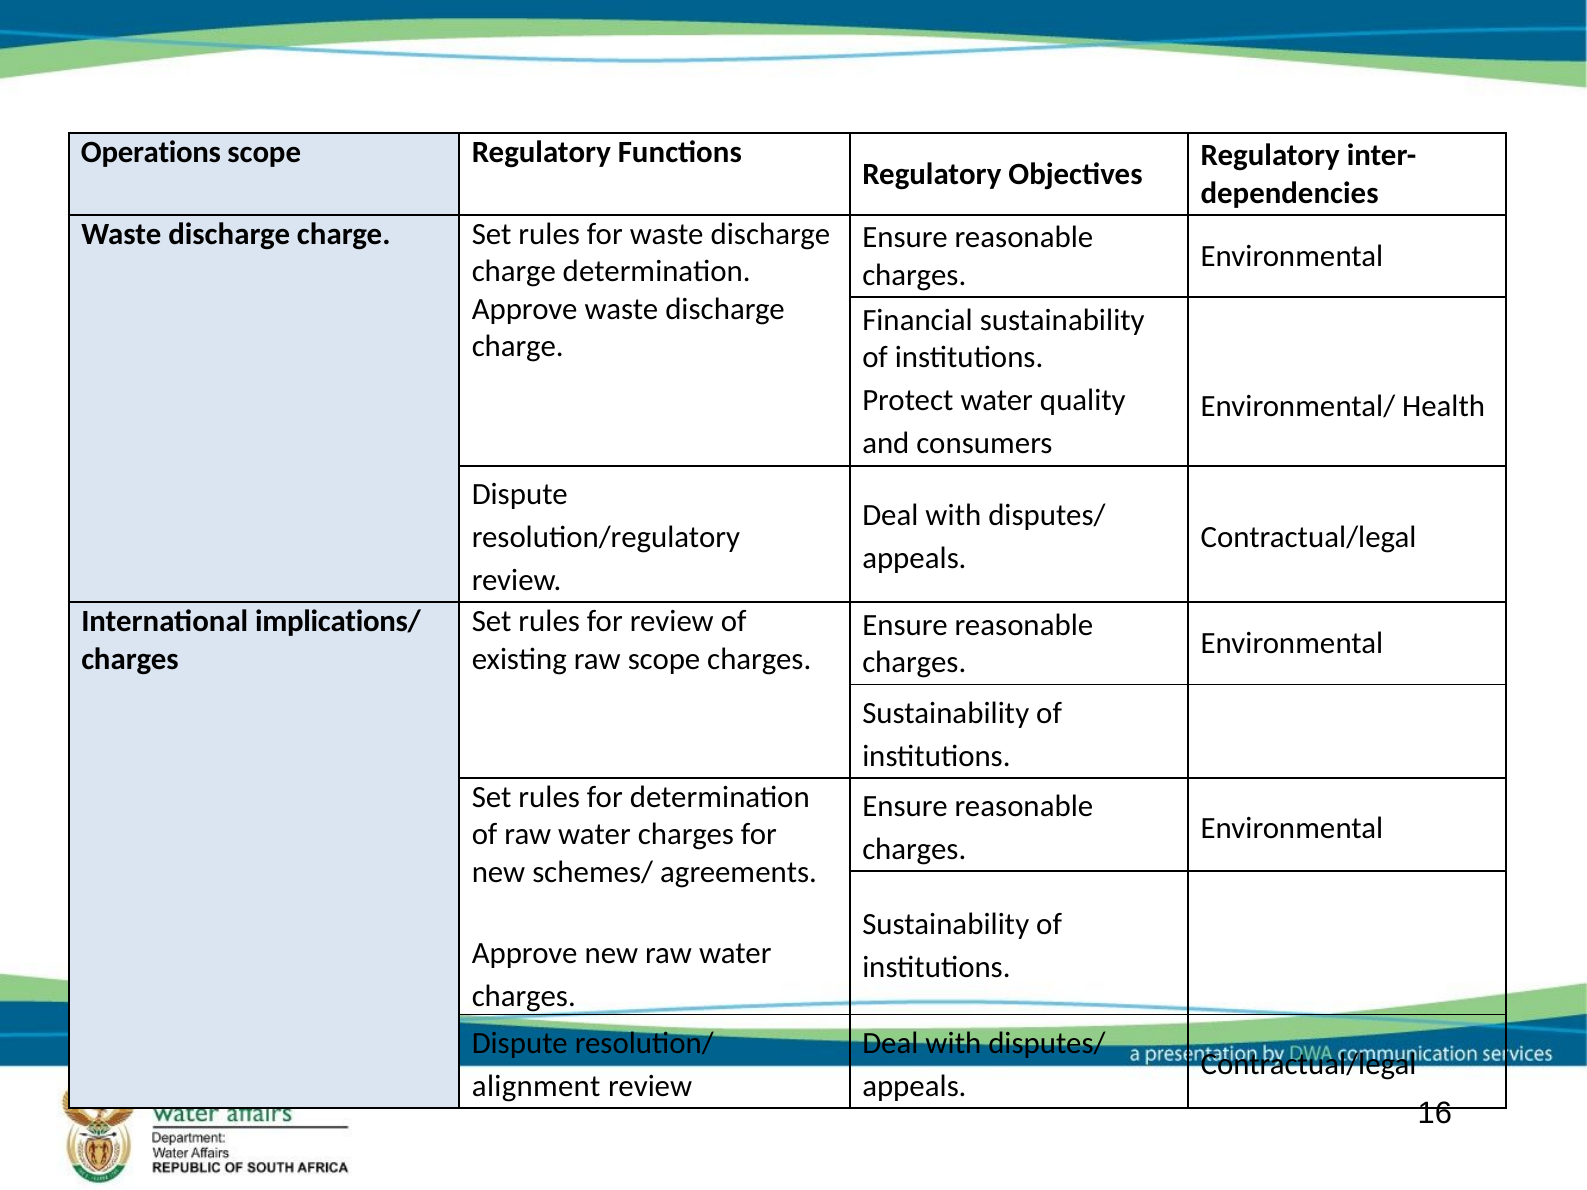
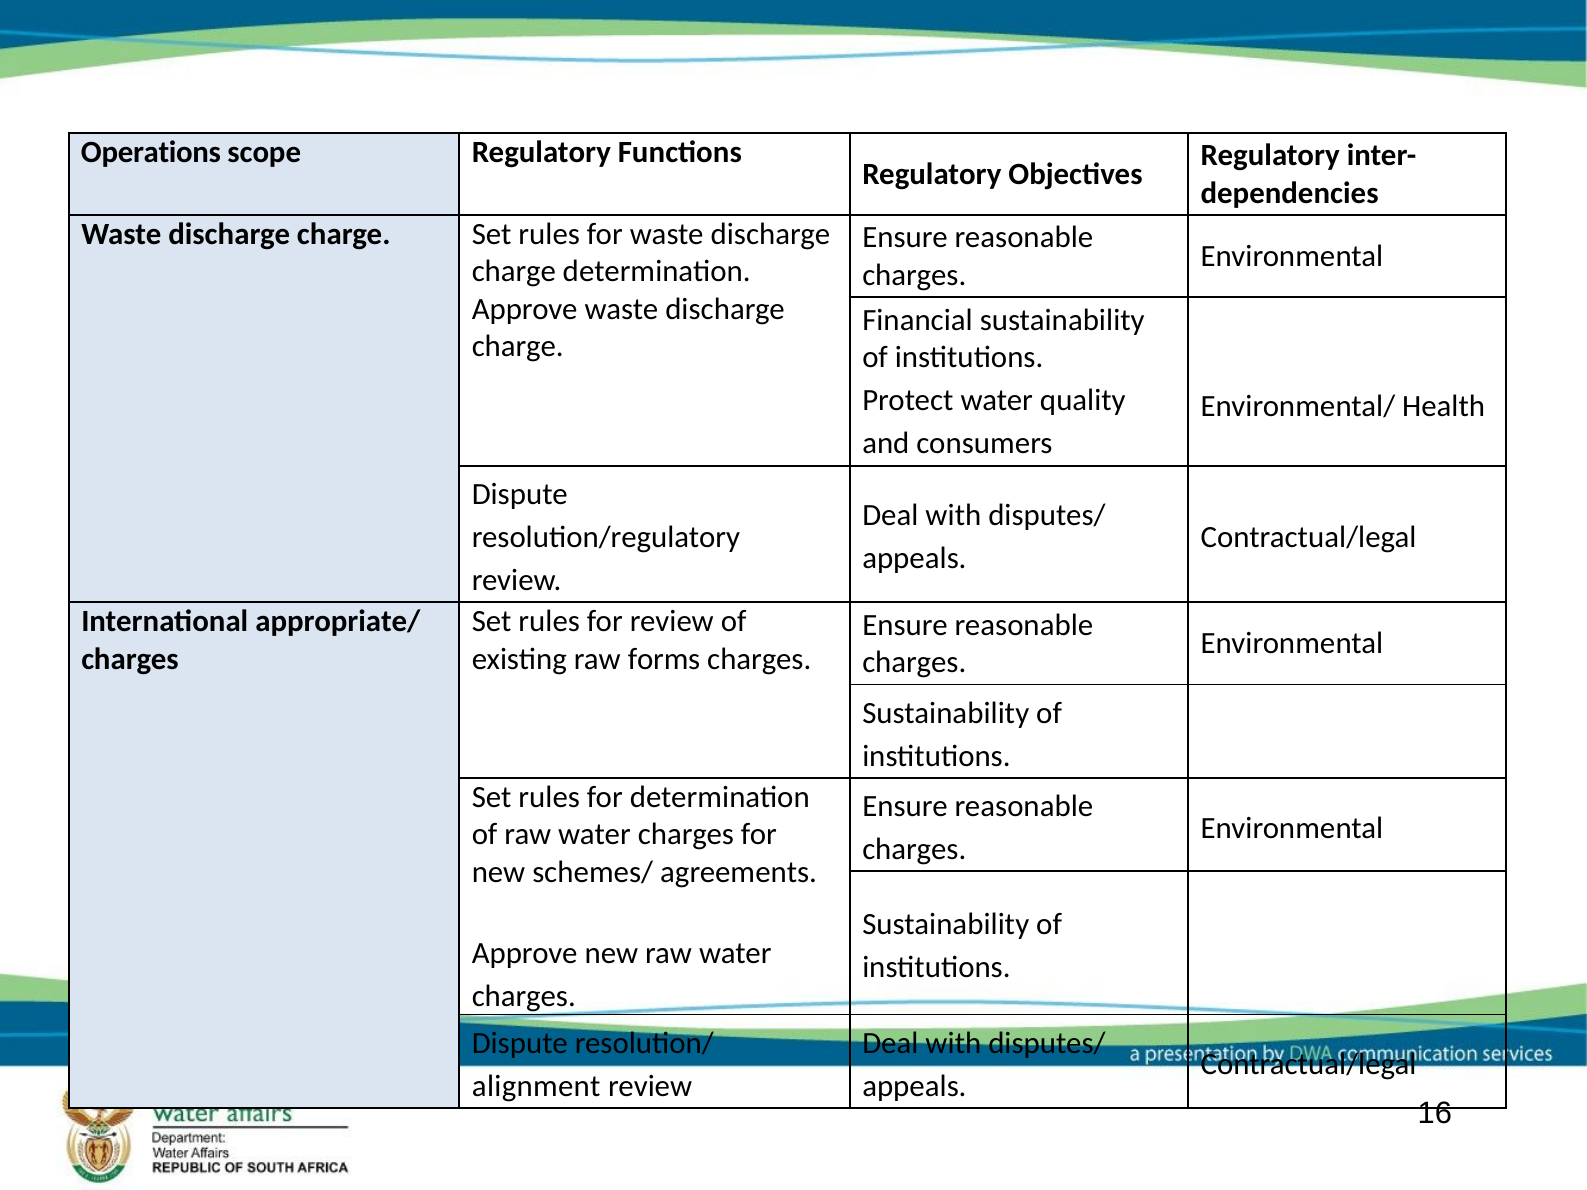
implications/: implications/ -> appropriate/ (338, 622)
raw scope: scope -> forms (664, 659)
